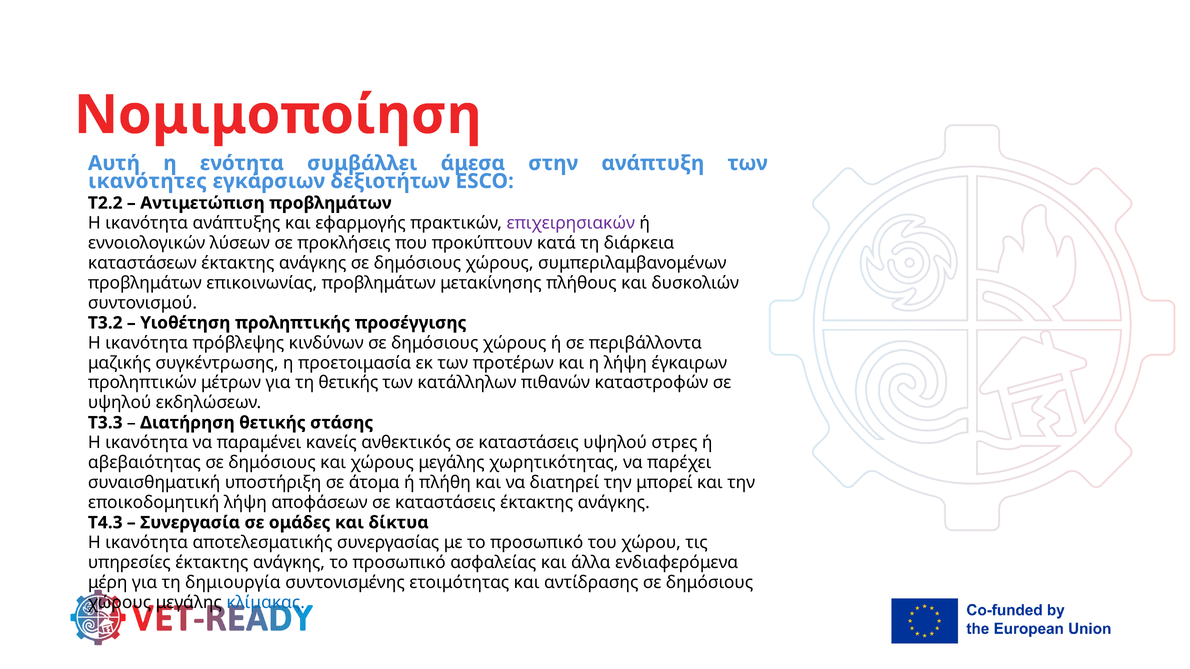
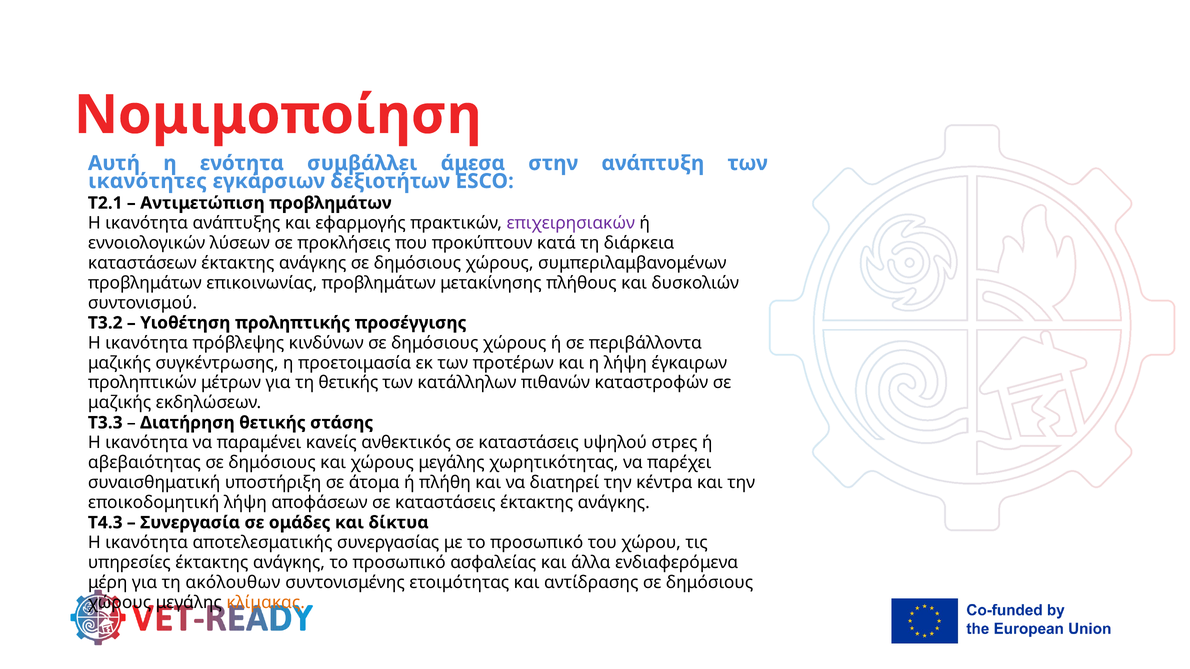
T2.2: T2.2 -> T2.1 (105, 203)
υψηλού: υψηλού -> μαζικής (120, 403)
μπορεί: μπορεί -> κέντρα (664, 483)
δημιουργία: δημιουργία -> ακόλουθων (233, 583)
κλίμακας colour: blue -> orange (266, 603)
